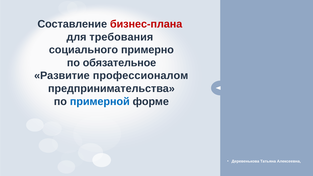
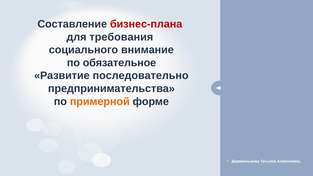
примерно: примерно -> внимание (147, 50)
профессионалом: профессионалом -> последовательно (141, 76)
примерной colour: blue -> orange (100, 102)
